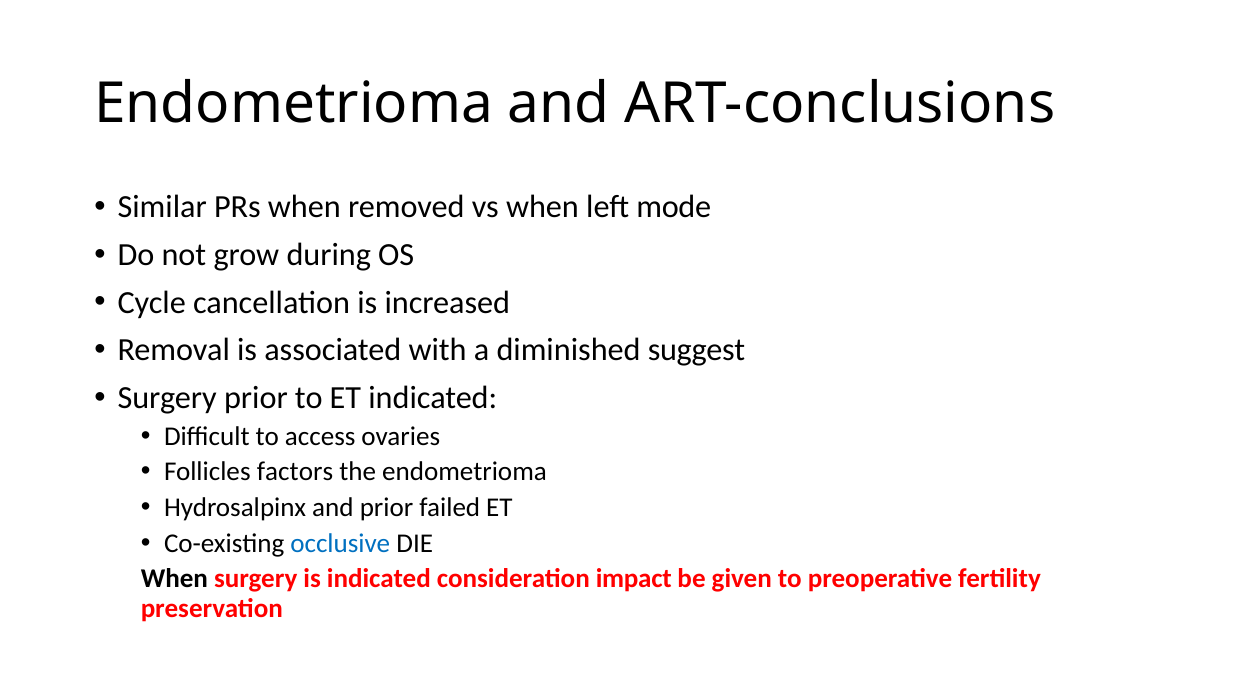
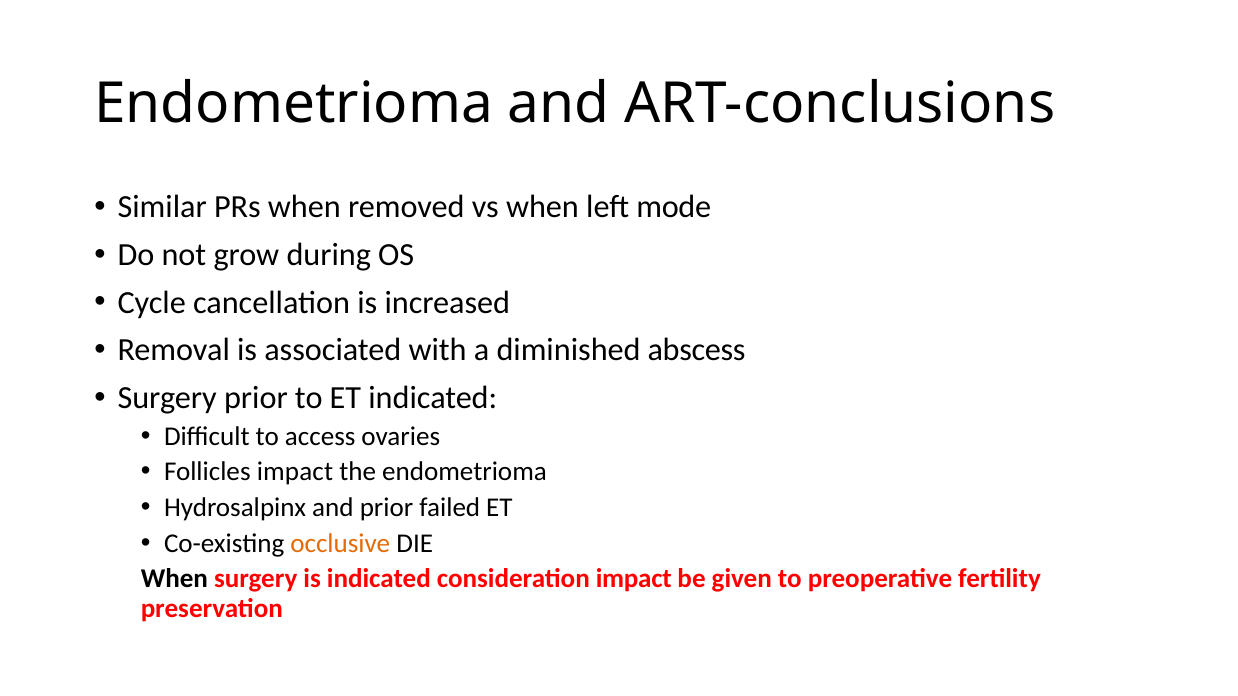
suggest: suggest -> abscess (697, 350)
Follicles factors: factors -> impact (295, 472)
occlusive colour: blue -> orange (340, 544)
